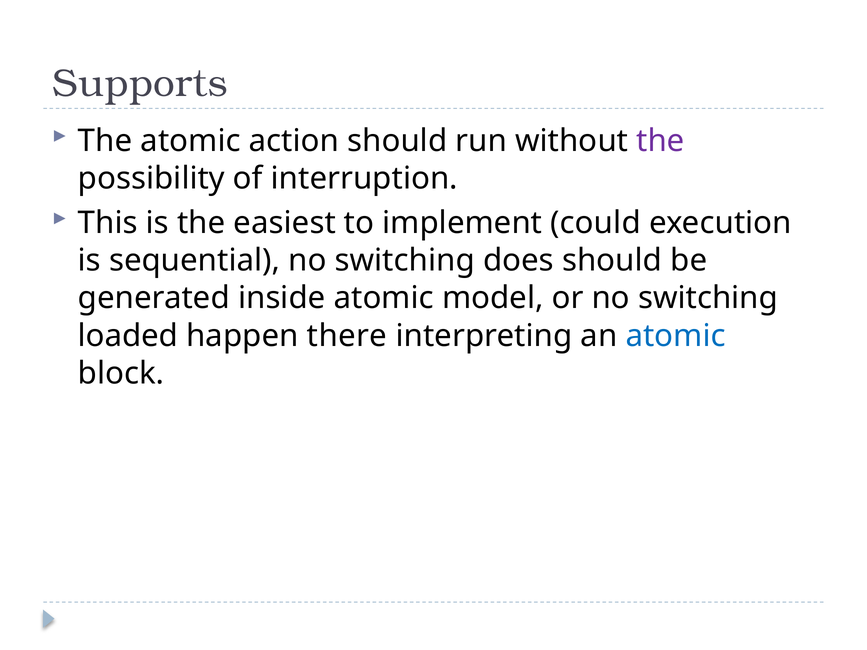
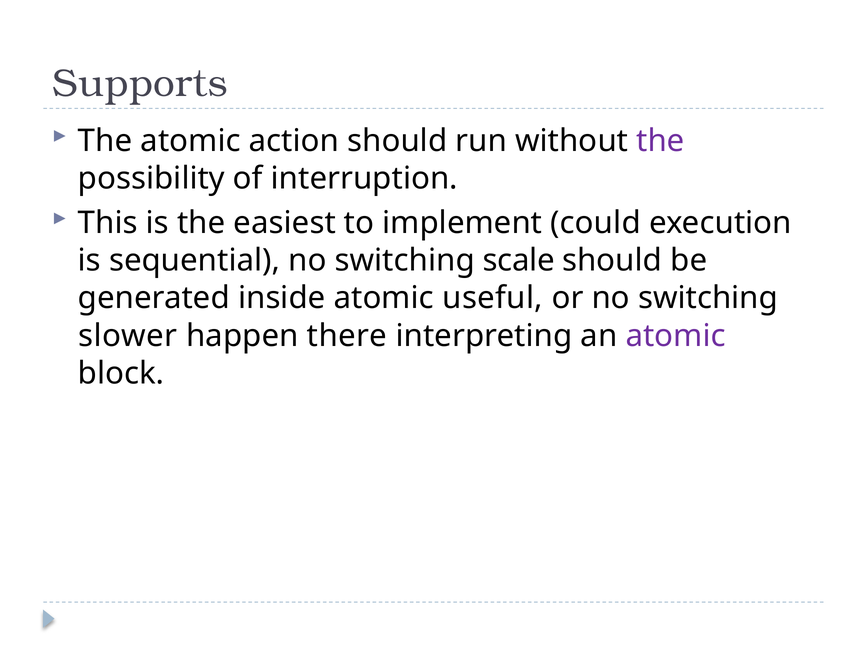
does: does -> scale (519, 261)
model: model -> useful (493, 298)
loaded: loaded -> slower (128, 336)
atomic colour: blue -> purple (676, 336)
